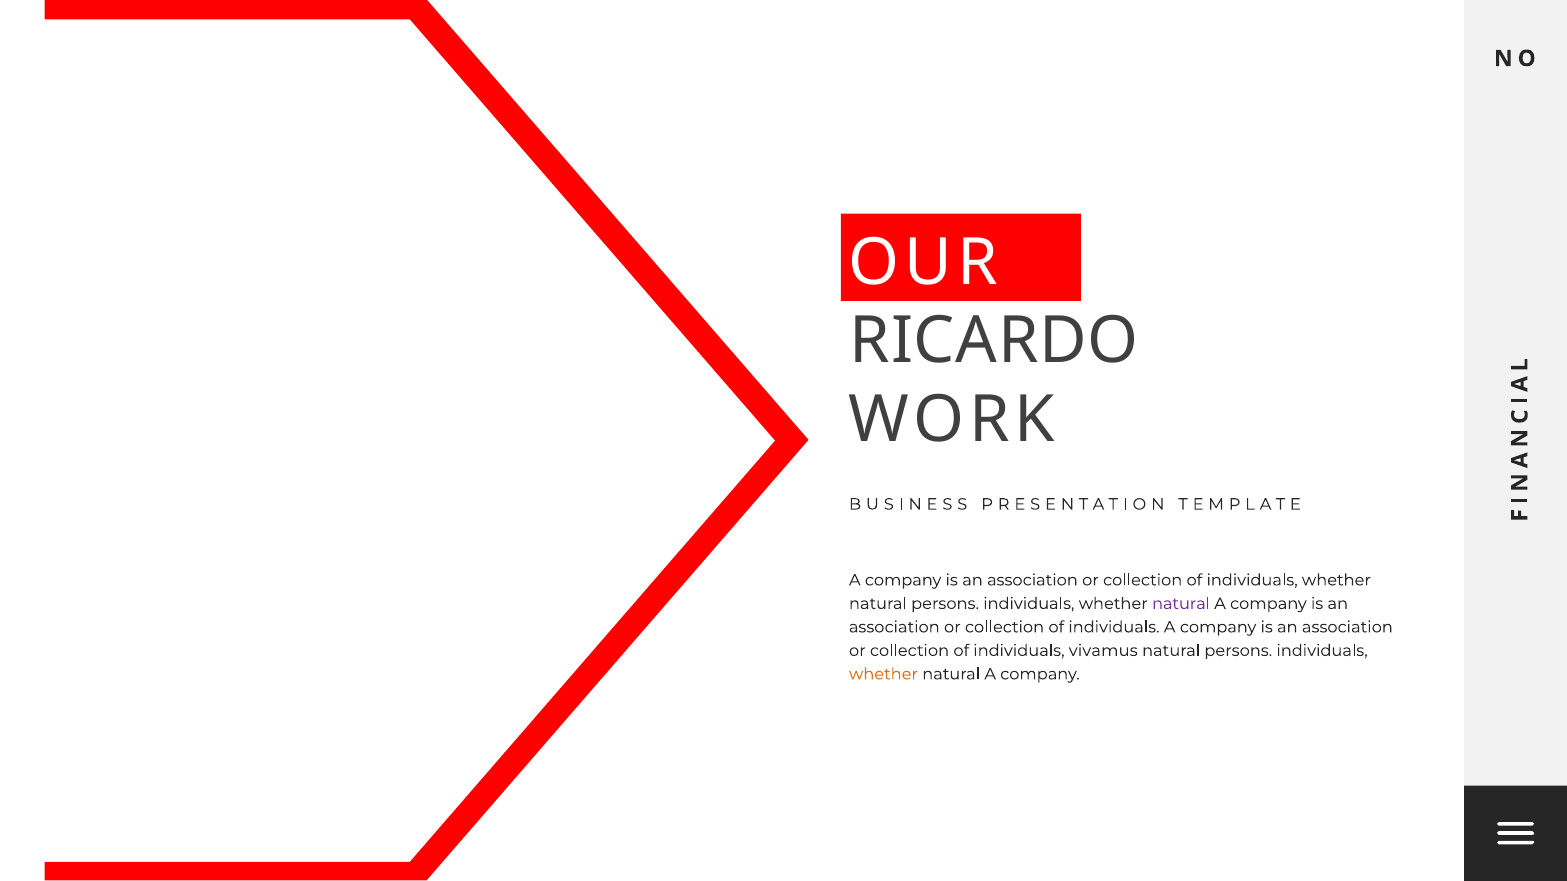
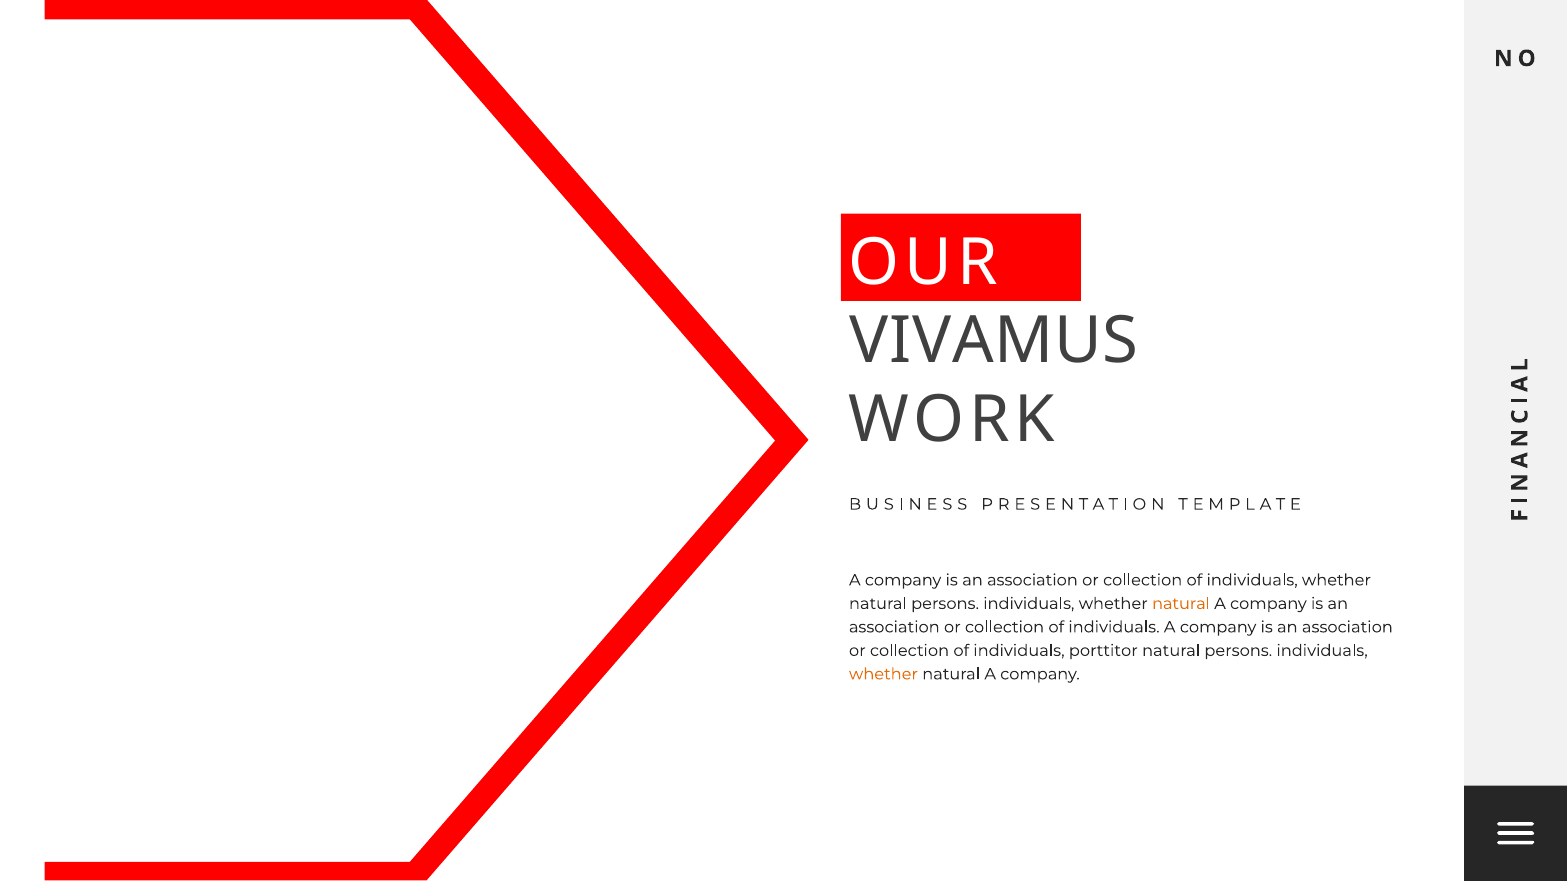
RICARDO: RICARDO -> VIVAMUS (994, 342)
natural colour: purple -> orange (1181, 604)
vivamus: vivamus -> porttitor (1103, 651)
